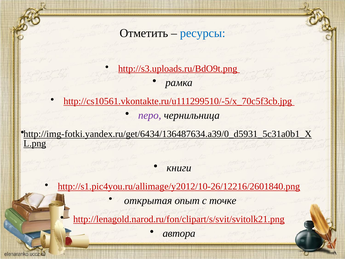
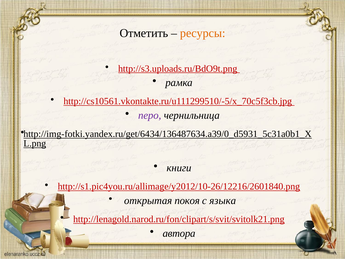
ресурсы colour: blue -> orange (203, 33)
опыт: опыт -> покоя (187, 200)
точке: точке -> языка (223, 200)
